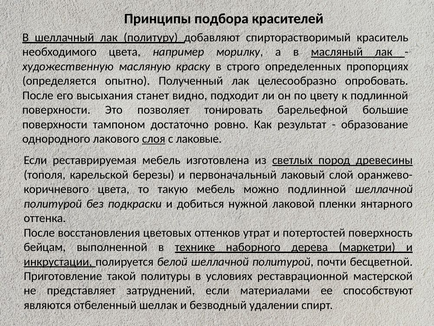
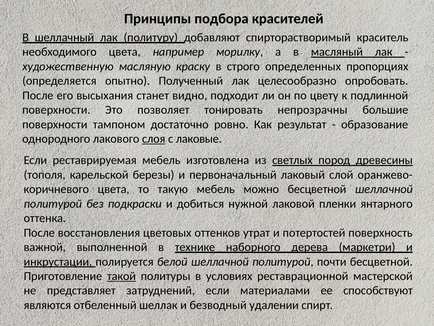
барельефной: барельефной -> непрозрачны (313, 110)
можно подлинной: подлинной -> бесцветной (317, 189)
бейцам: бейцам -> важной (45, 247)
такой underline: none -> present (121, 276)
